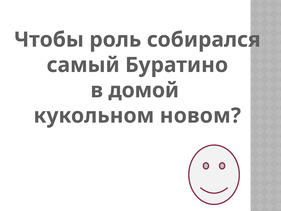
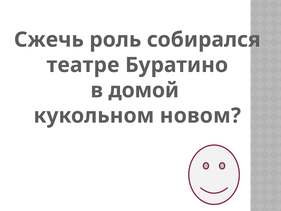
Чтобы: Чтобы -> Сжечь (49, 40)
самый: самый -> театре (83, 65)
